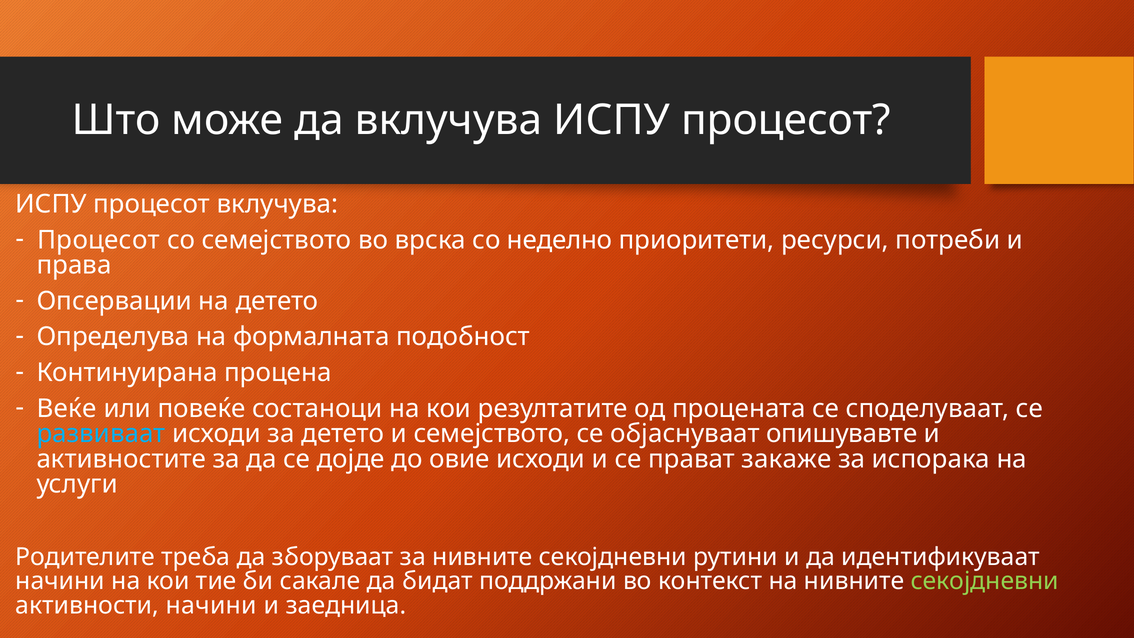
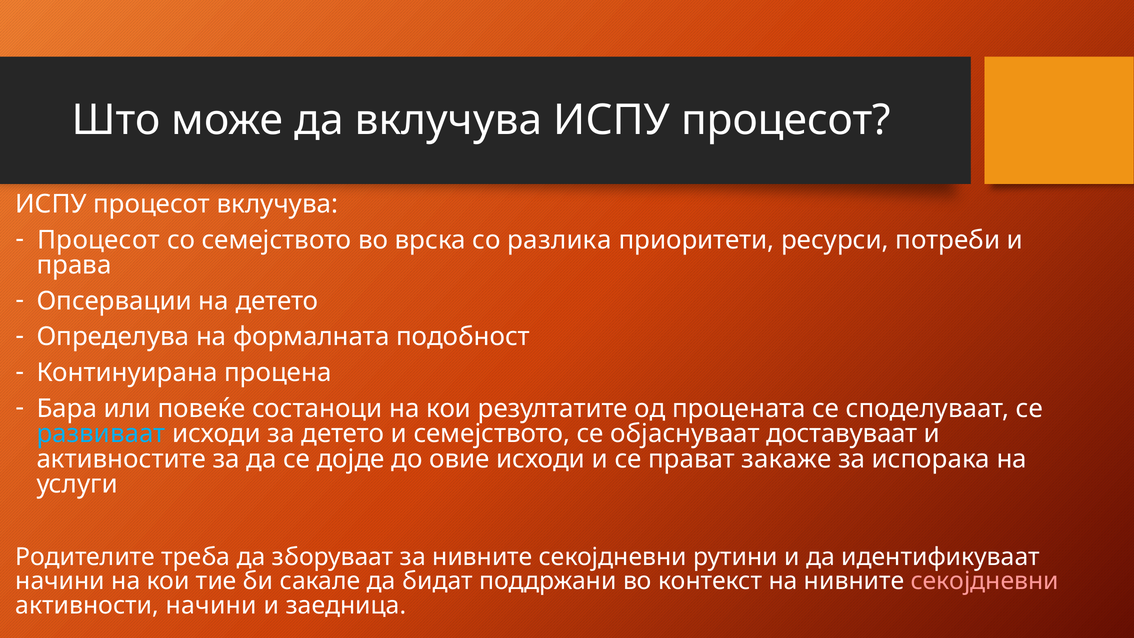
неделно: неделно -> разлика (559, 240)
Веќе: Веќе -> Бара (67, 409)
опишувавте: опишувавте -> доставуваат (842, 434)
секојдневни colour: light green -> pink (985, 581)
